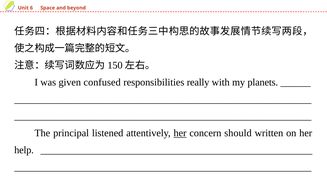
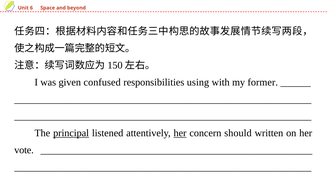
really: really -> using (198, 82)
planets: planets -> former (263, 82)
principal underline: none -> present (71, 133)
help: help -> vote (24, 150)
